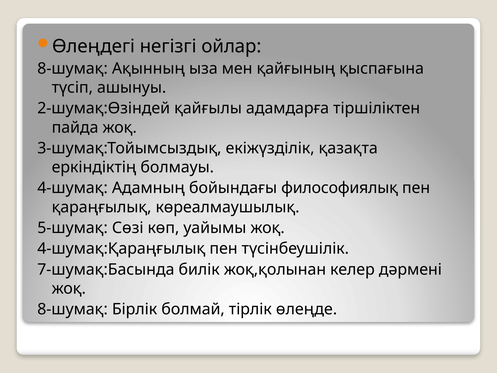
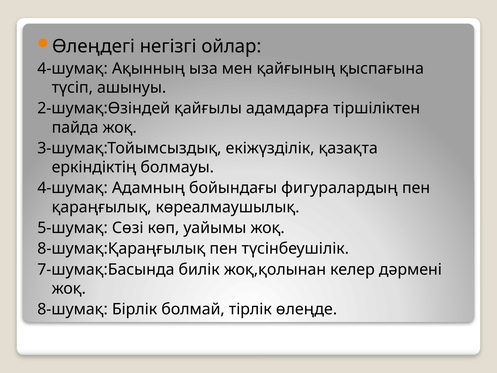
8-шумақ: 8-шумақ -> 4-шумақ (73, 69)
философиялық: философиялық -> фигуралардың (339, 188)
4-шумақ:Қараңғылық: 4-шумақ:Қараңғылық -> 8-шумақ:Қараңғылық (121, 248)
